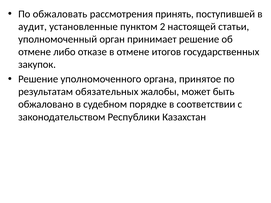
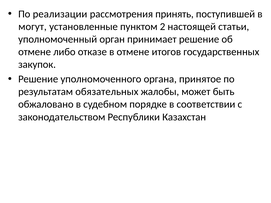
обжаловать: обжаловать -> реализации (60, 14)
аудит: аудит -> могут (32, 27)
